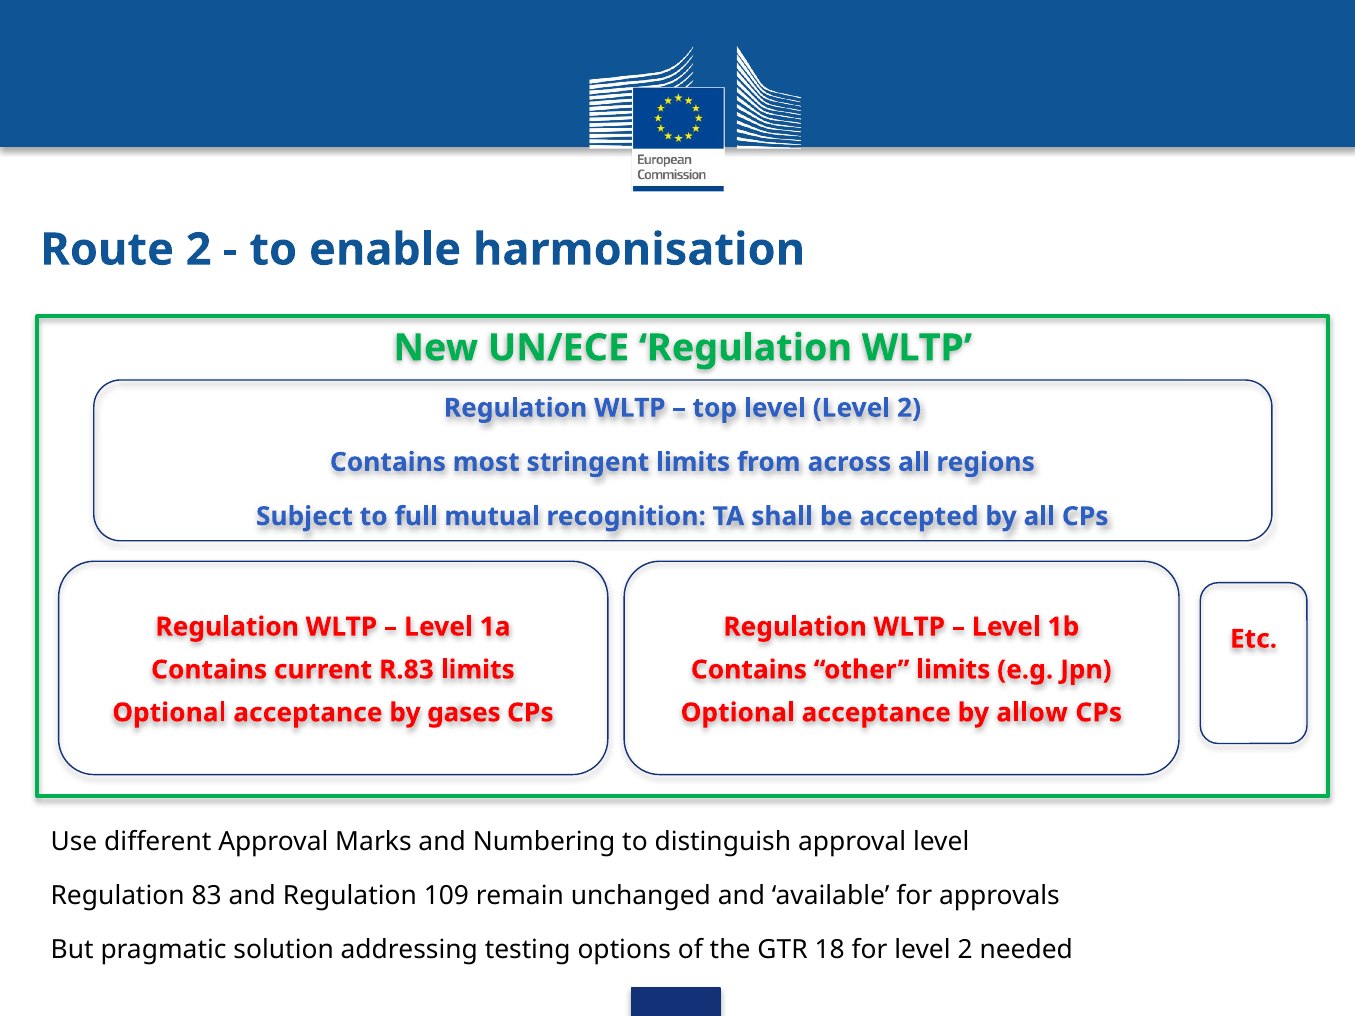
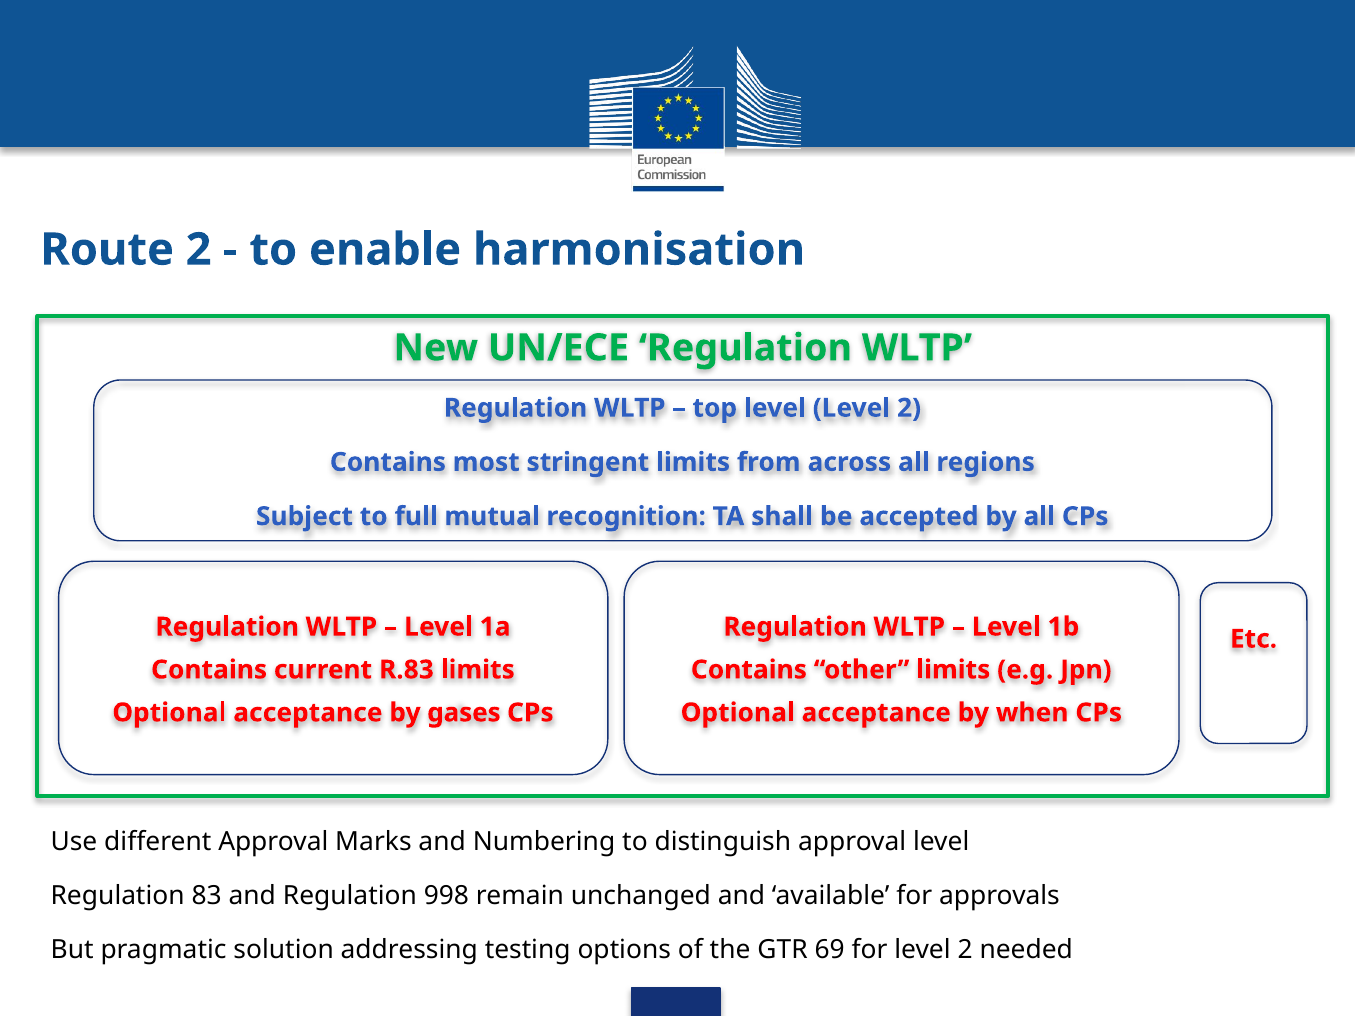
allow: allow -> when (1032, 713)
109: 109 -> 998 (446, 896)
18: 18 -> 69 (830, 950)
